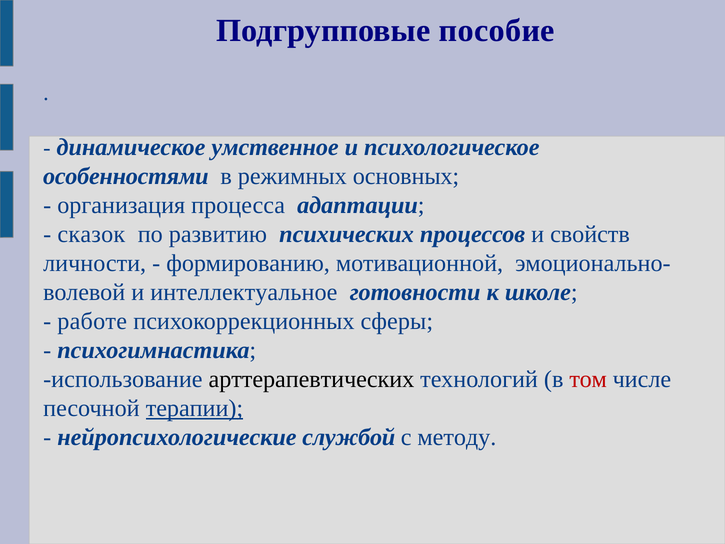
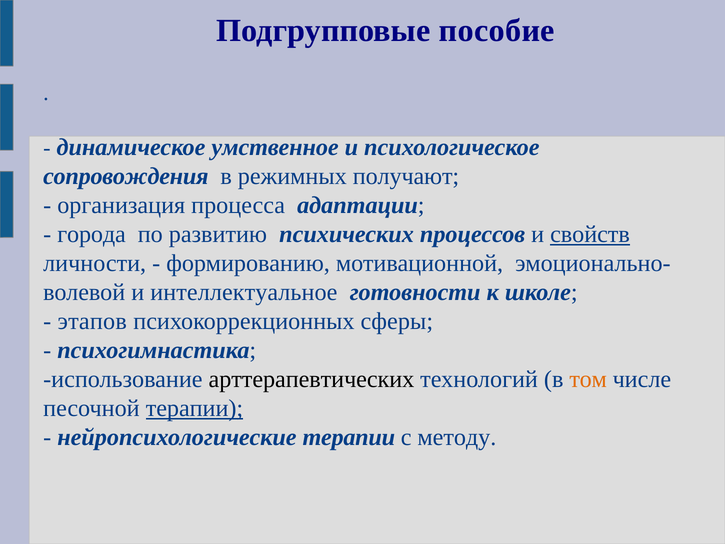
особенностями: особенностями -> сопровождения (126, 176)
основных: основных -> получают (406, 176)
сказок: сказок -> города (92, 234)
свойств underline: none -> present (590, 234)
работе: работе -> этапов (92, 321)
том colour: red -> orange (588, 379)
нейропсихологические службой: службой -> терапии (349, 437)
